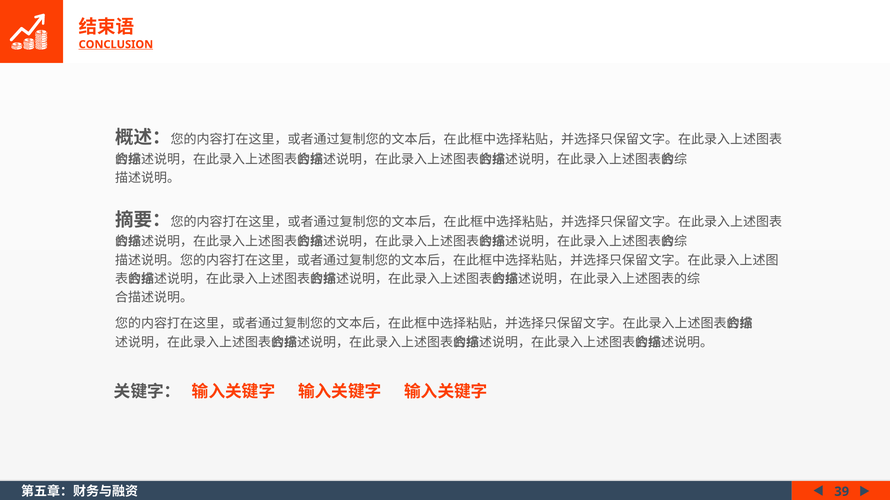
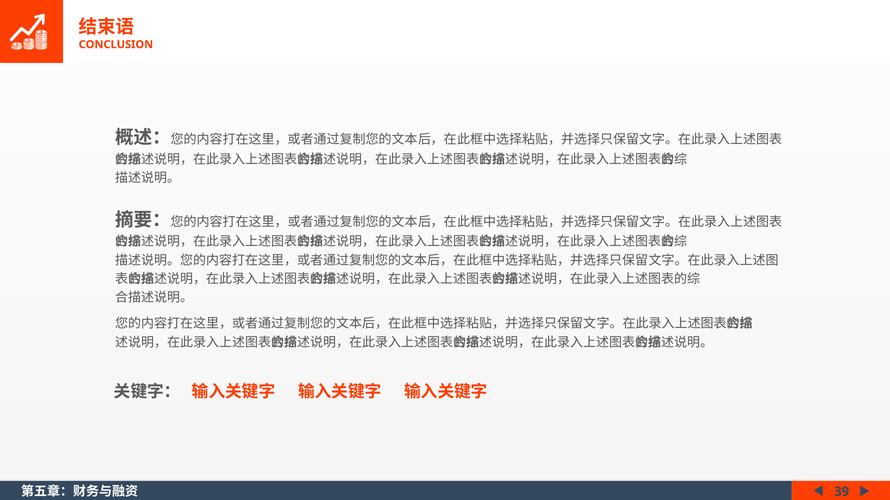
CONCLUSION underline: present -> none (116, 45)
